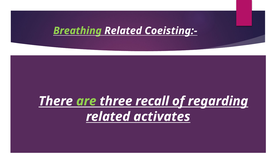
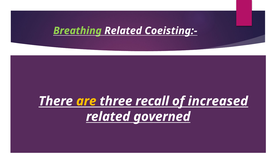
are colour: light green -> yellow (86, 101)
regarding: regarding -> increased (218, 101)
activates: activates -> governed (162, 117)
